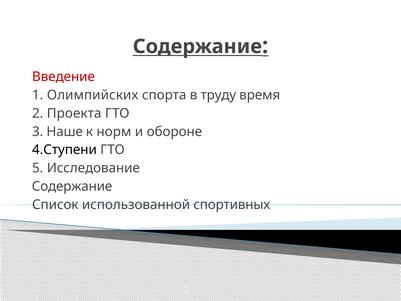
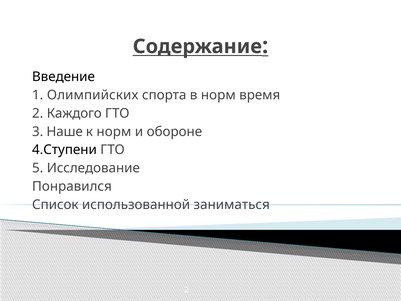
Введение colour: red -> black (63, 77)
в труду: труду -> норм (218, 95)
Проекта: Проекта -> Каждого (74, 113)
Содержание: Содержание -> Понравился (72, 186)
спортивных: спортивных -> заниматься (232, 205)
